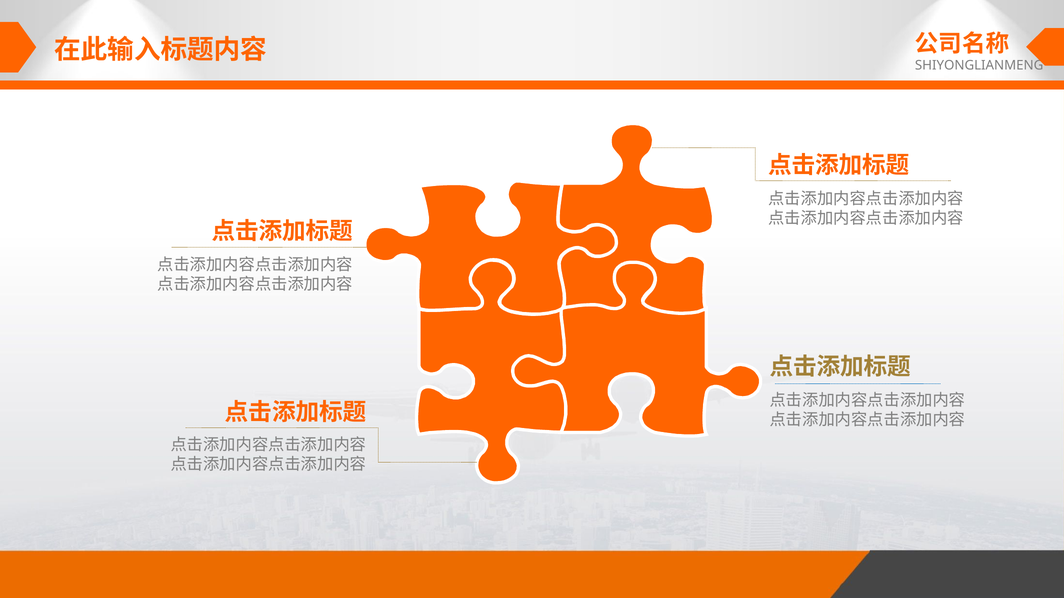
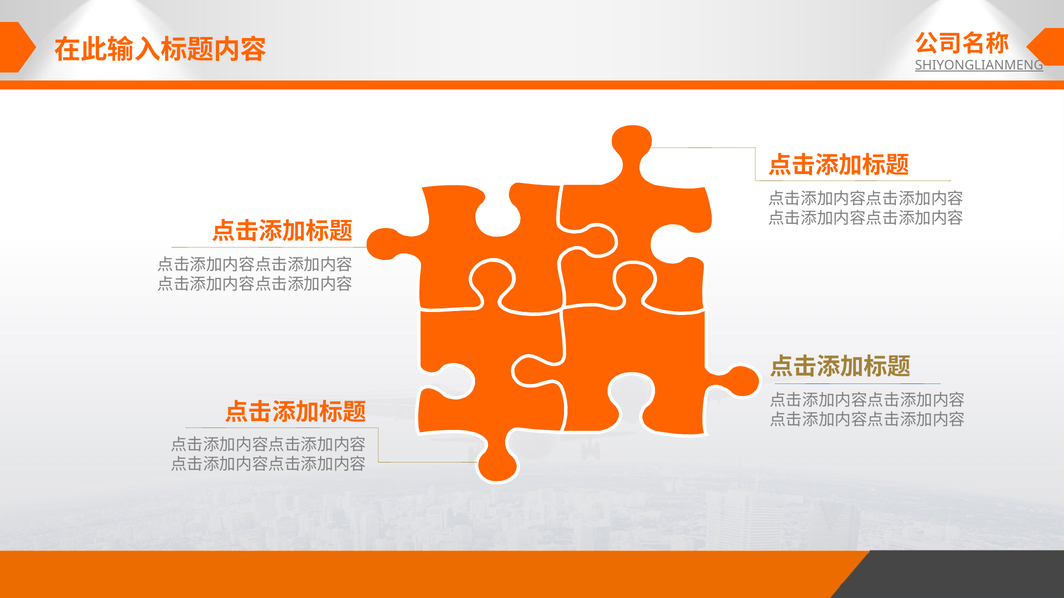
SHIYONGLIANMENG underline: none -> present (979, 65)
